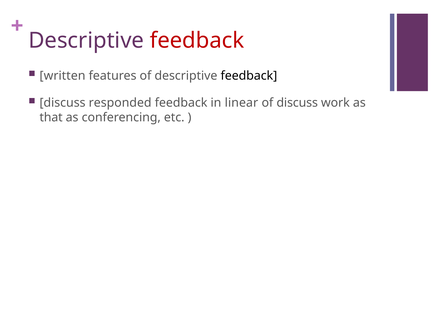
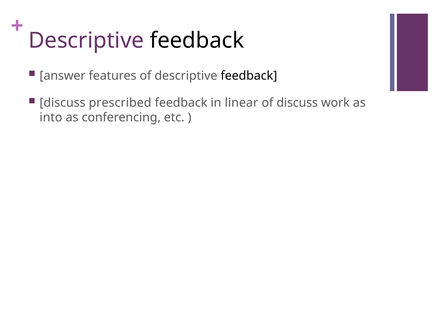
feedback colour: red -> black (197, 40)
written: written -> answer (63, 76)
responded: responded -> prescribed (120, 103)
that: that -> into (51, 117)
